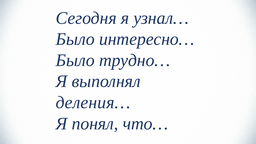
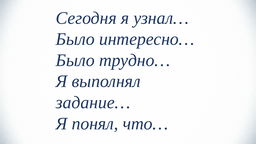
деления…: деления… -> задание… (93, 103)
